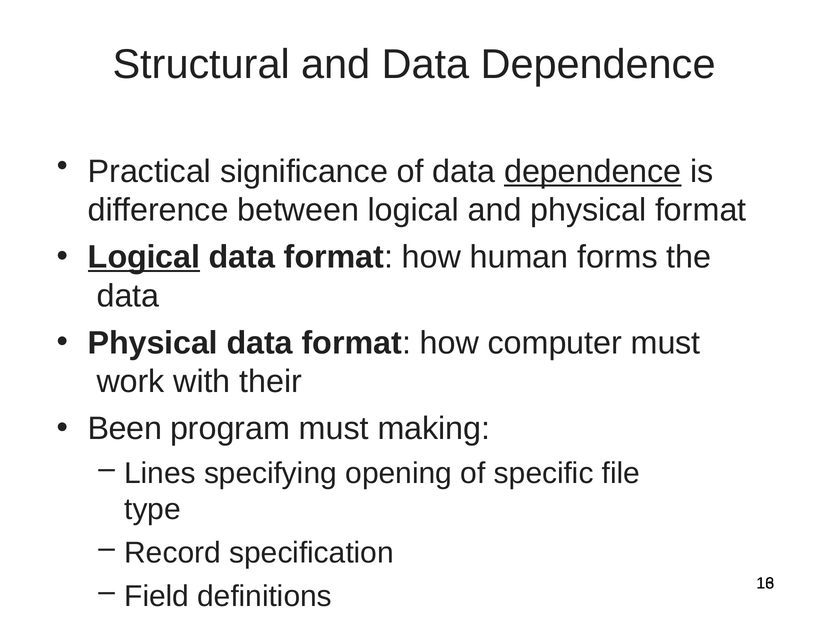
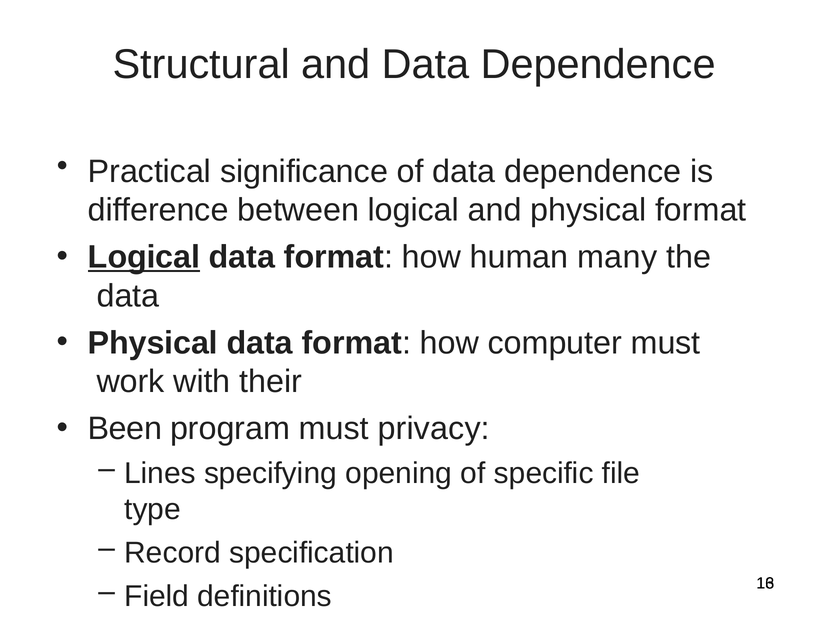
dependence underline: present -> none (593, 171)
forms: forms -> many (617, 257)
making: making -> privacy (434, 428)
